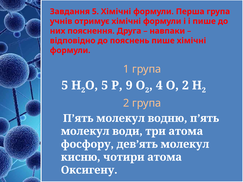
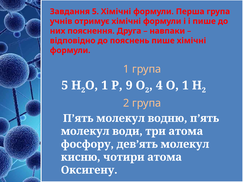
2 О 5: 5 -> 1 (105, 85)
4 О 2: 2 -> 1 (185, 85)
